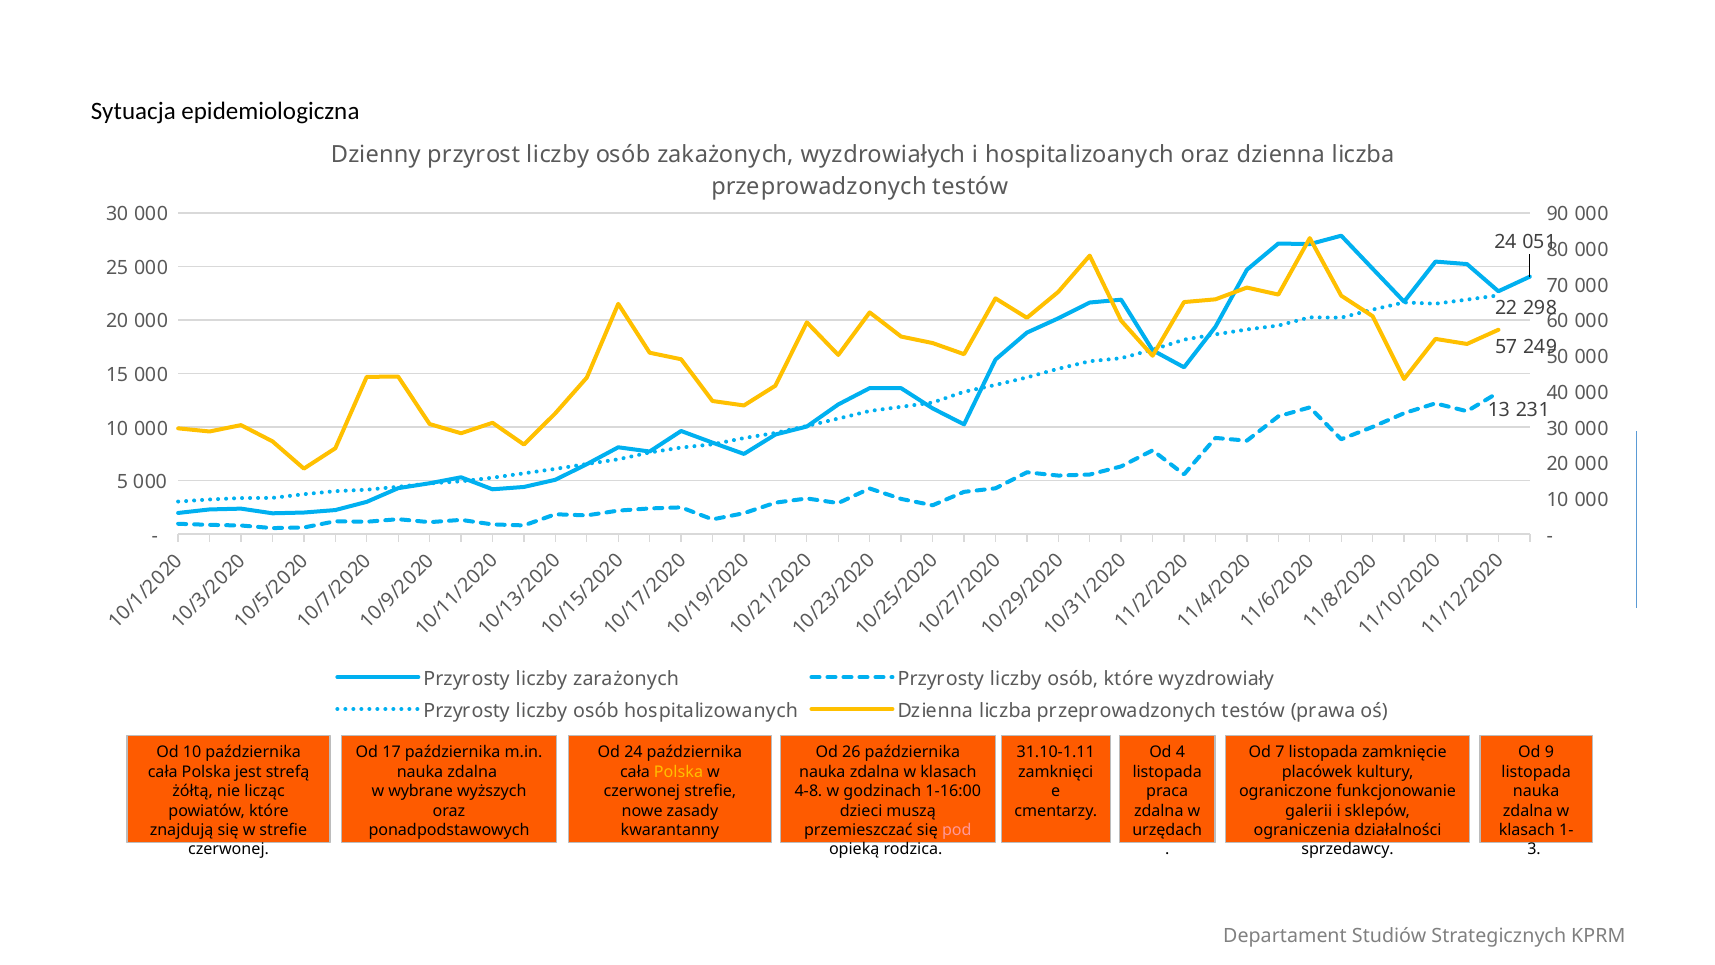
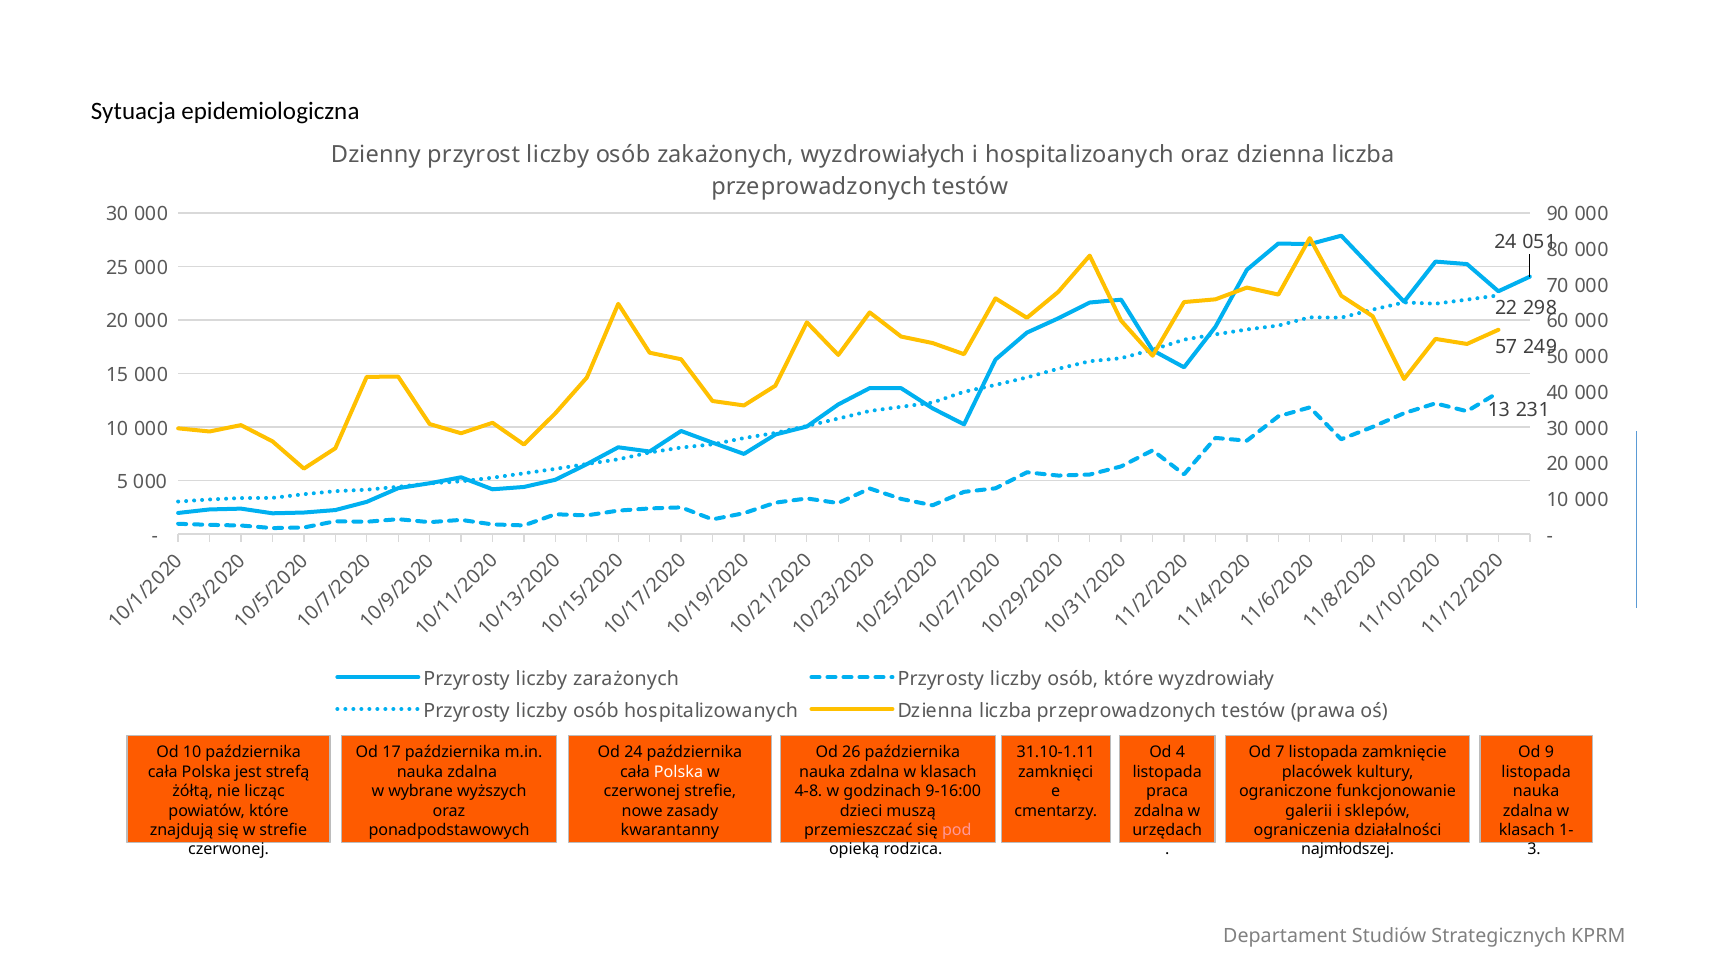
Polska colour: yellow -> white (679, 772)
1-16:00: 1-16:00 -> 9-16:00 (953, 791)
sprzedawcy: sprzedawcy -> najmłodszej (1348, 849)
